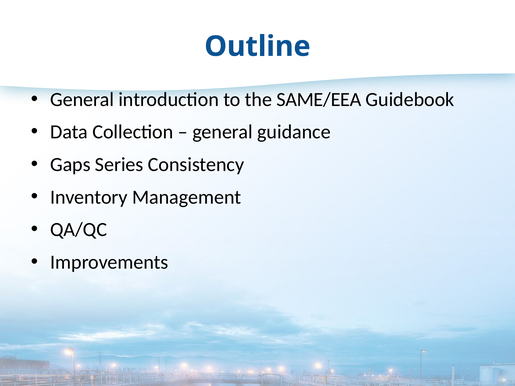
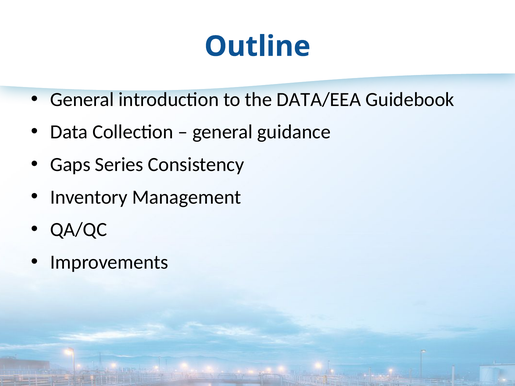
SAME/EEA: SAME/EEA -> DATA/EEA (319, 100)
